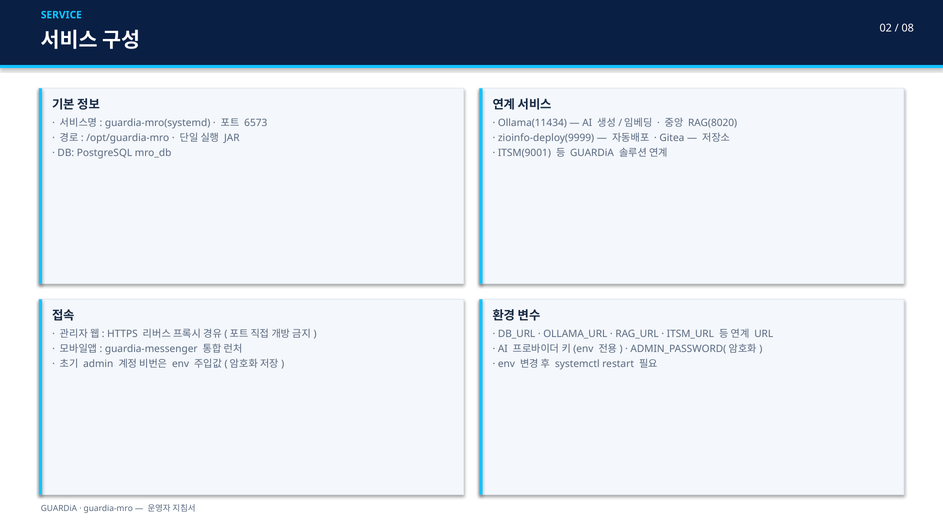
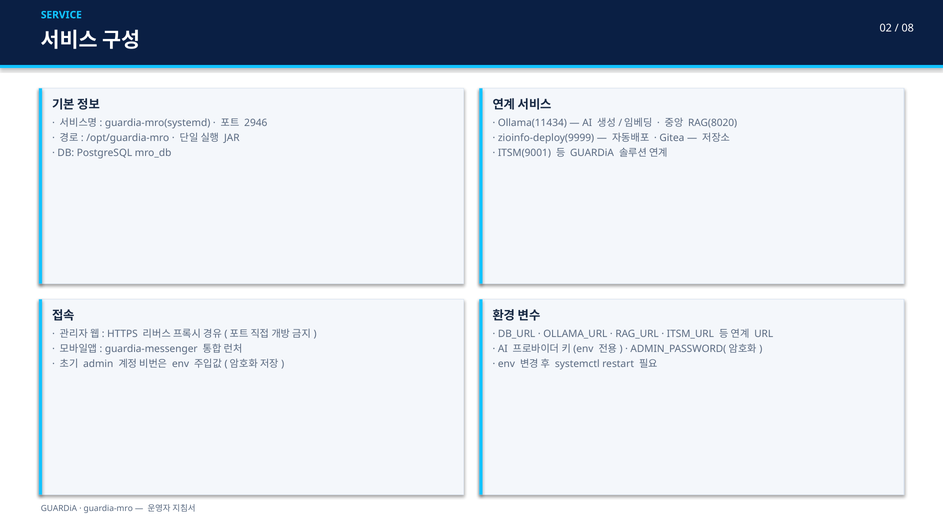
6573: 6573 -> 2946 (256, 123)
